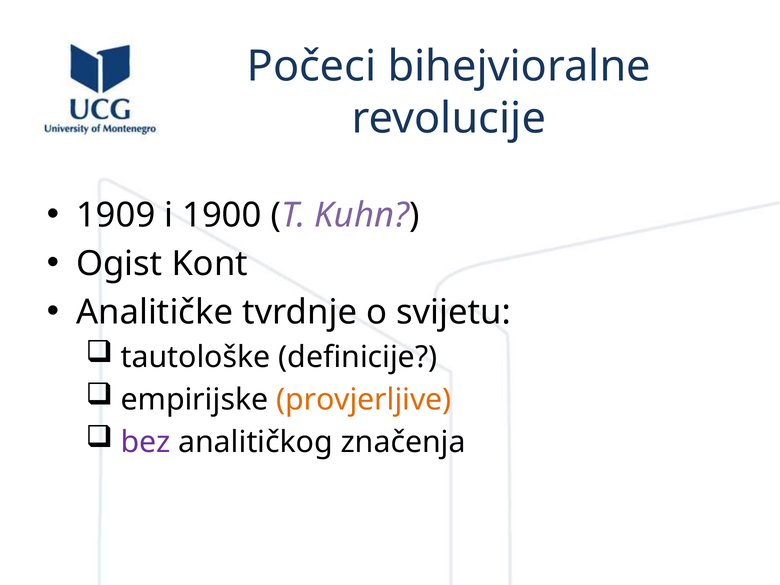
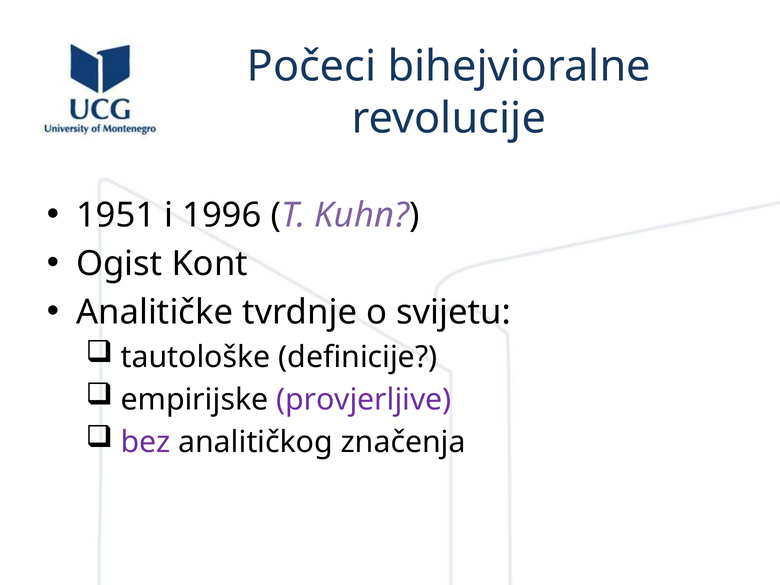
1909: 1909 -> 1951 (116, 215)
1900: 1900 -> 1996 (222, 215)
provjerljive colour: orange -> purple (364, 400)
